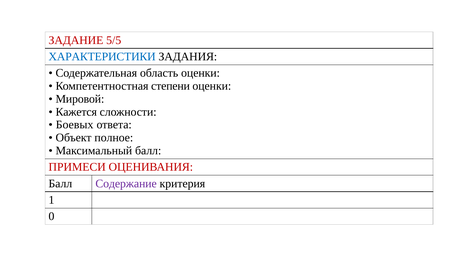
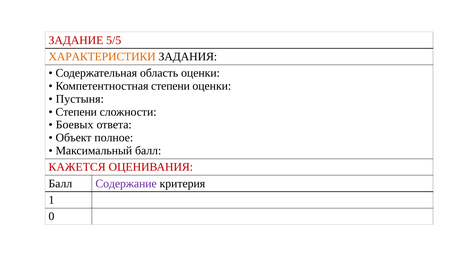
ХАРАКТЕРИСТИКИ colour: blue -> orange (102, 57)
Мировой: Мировой -> Пустыня (80, 99)
Кажется: Кажется -> Степени (76, 112)
ПРИМЕСИ: ПРИМЕСИ -> КАЖЕТСЯ (77, 167)
